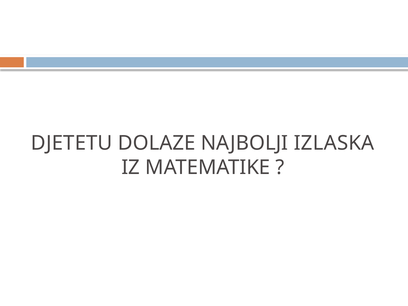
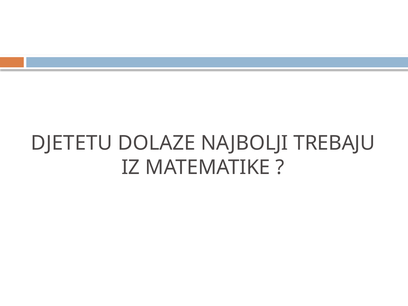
IZLASKA: IZLASKA -> TREBAJU (334, 143)
